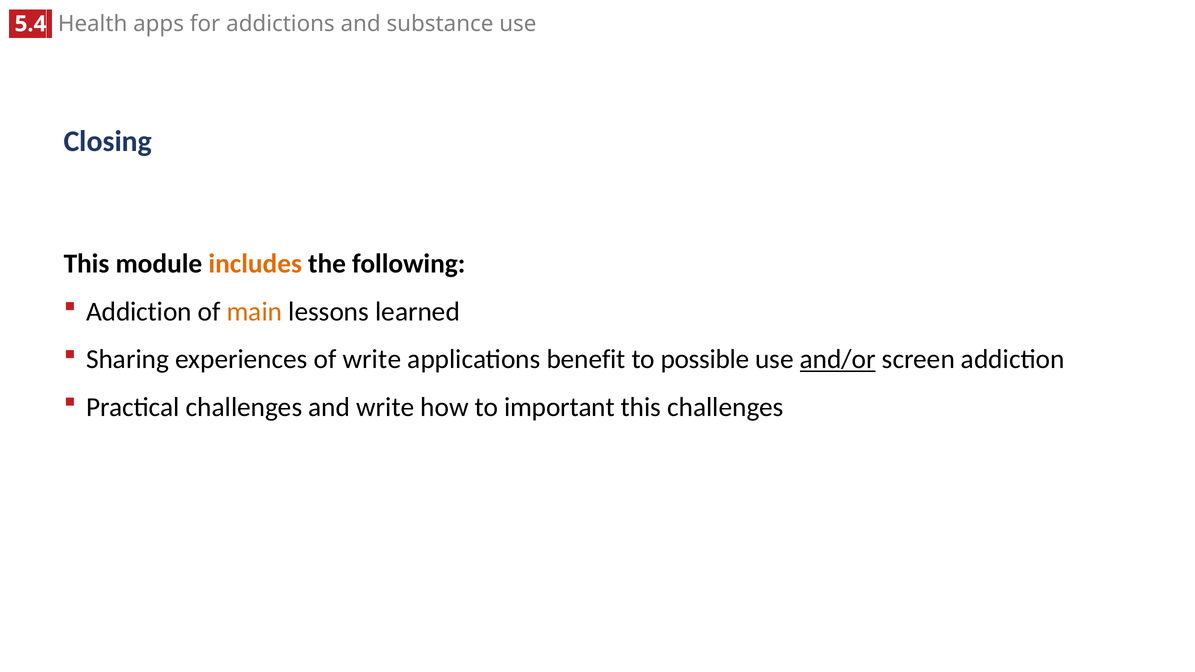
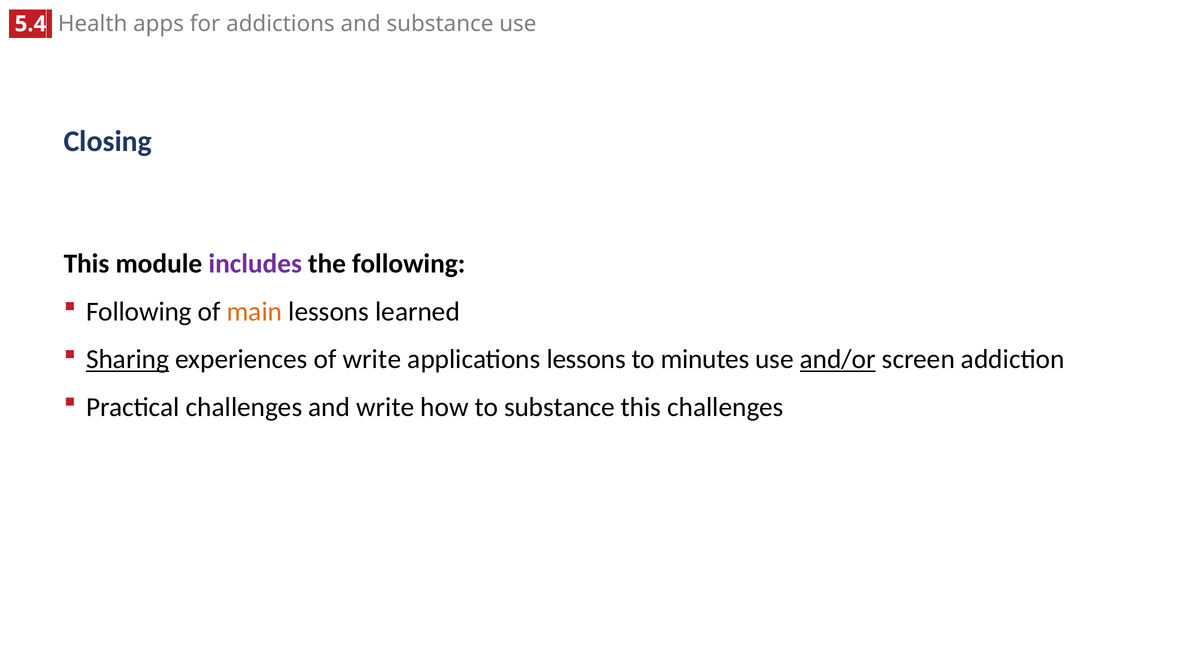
includes colour: orange -> purple (255, 264)
Addiction: Addiction -> Following (139, 312)
Sharing underline: none -> present (128, 360)
applications benefit: benefit -> lessons (586, 360)
possible: possible -> minutes (705, 360)
to important: important -> substance (559, 407)
